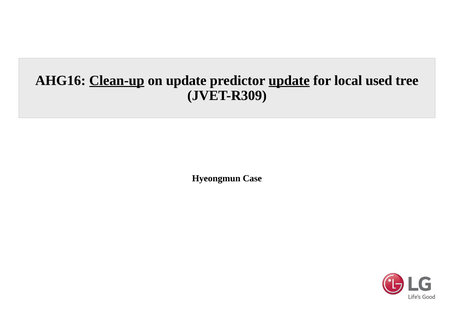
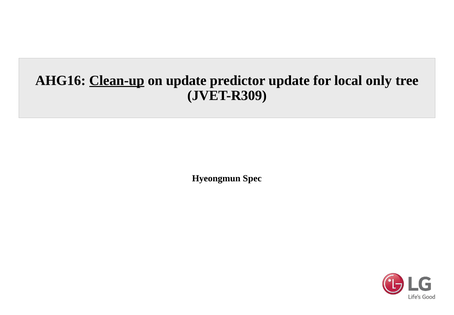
update underline: present -> none (289, 80)
used: used -> only (379, 80)
Case: Case -> Spec (252, 178)
